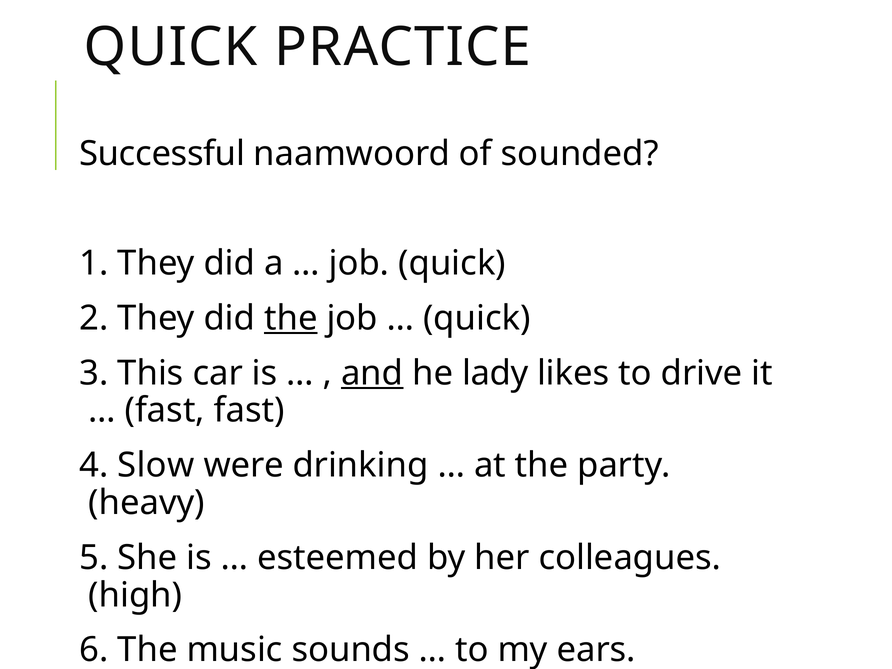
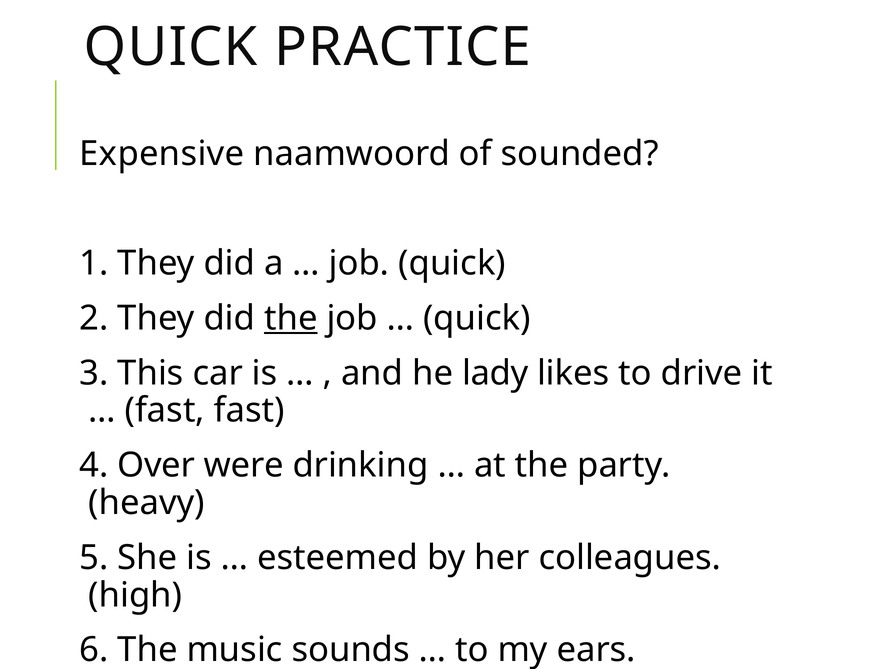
Successful: Successful -> Expensive (162, 154)
and underline: present -> none (372, 373)
Slow: Slow -> Over (156, 465)
